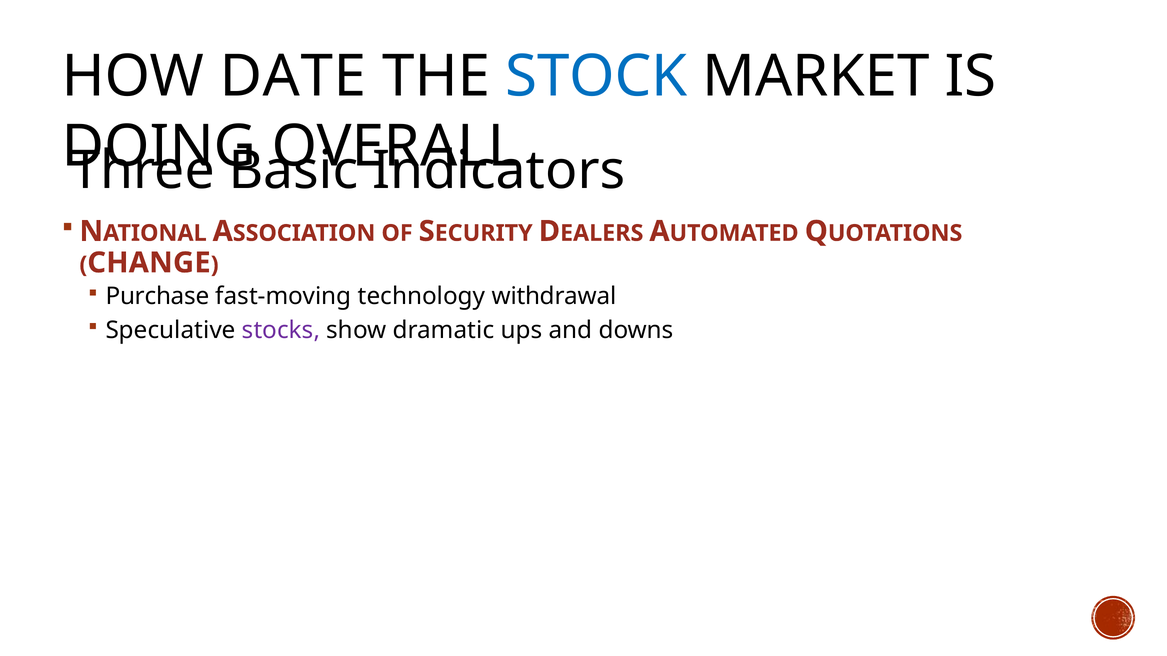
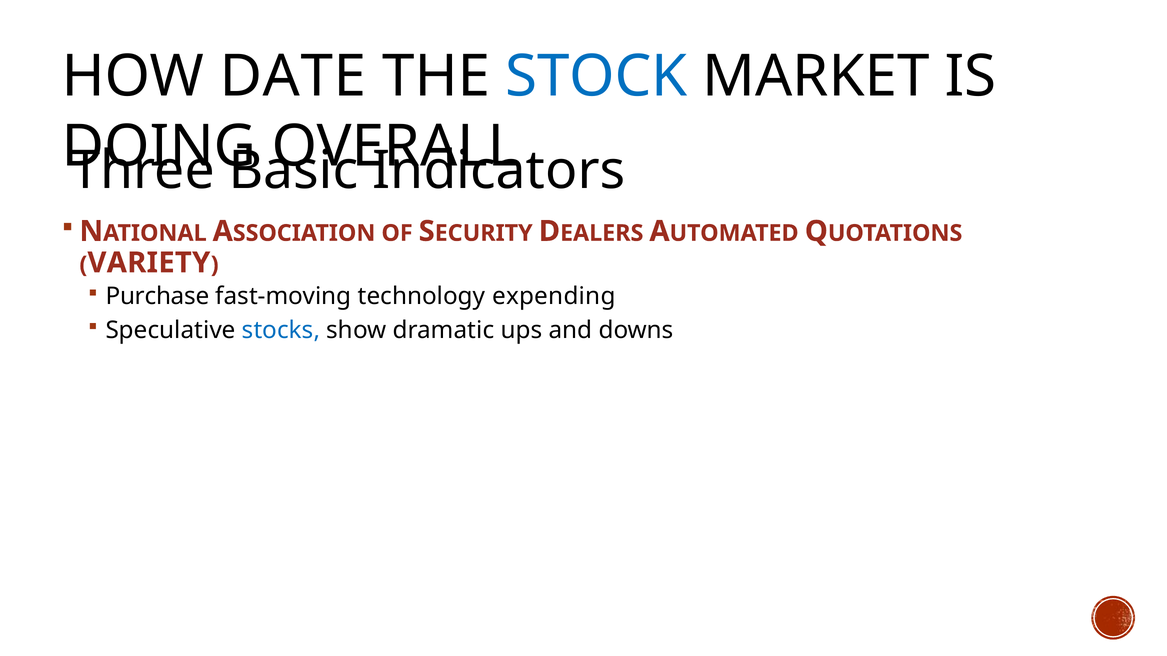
CHANGE: CHANGE -> VARIETY (149, 263)
withdrawal: withdrawal -> expending (554, 297)
stocks colour: purple -> blue (281, 330)
